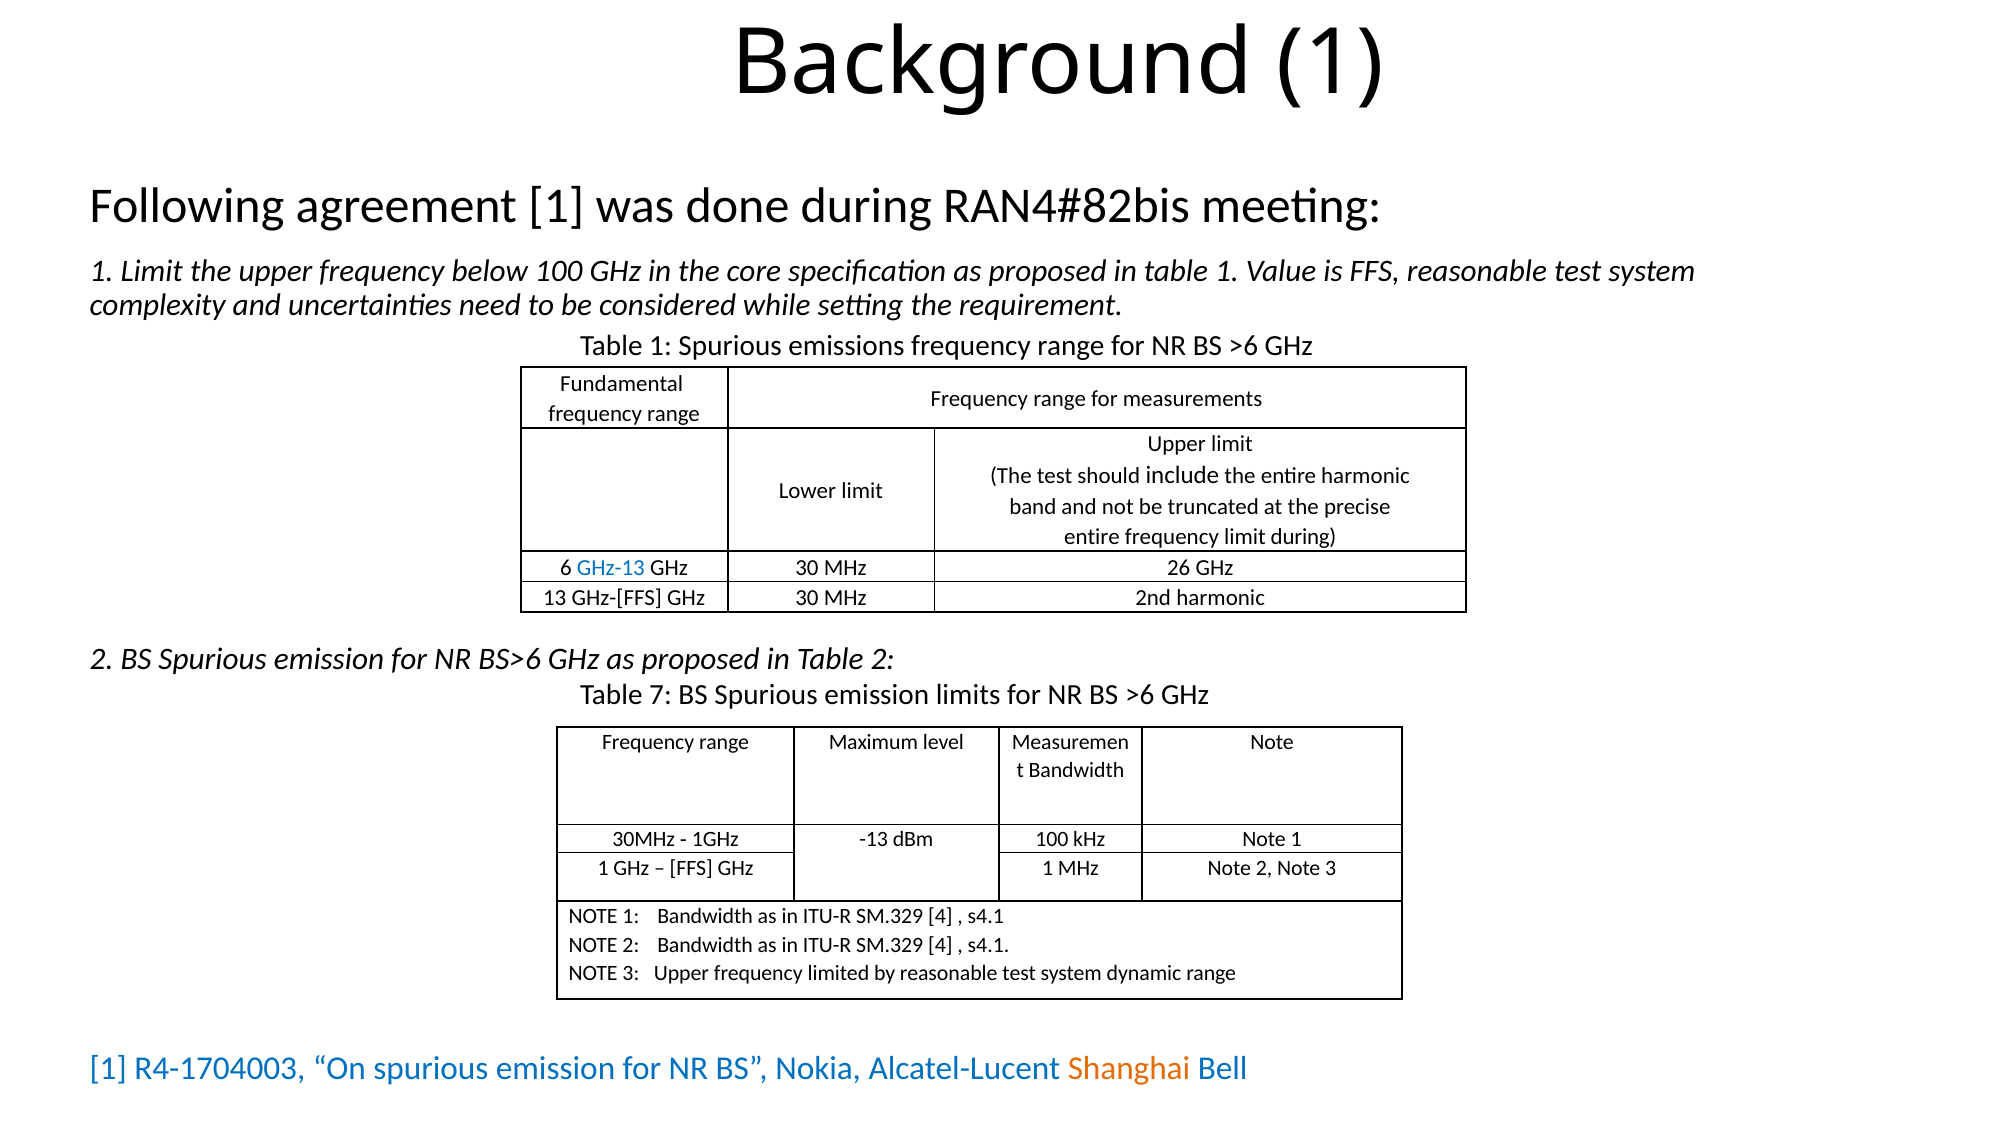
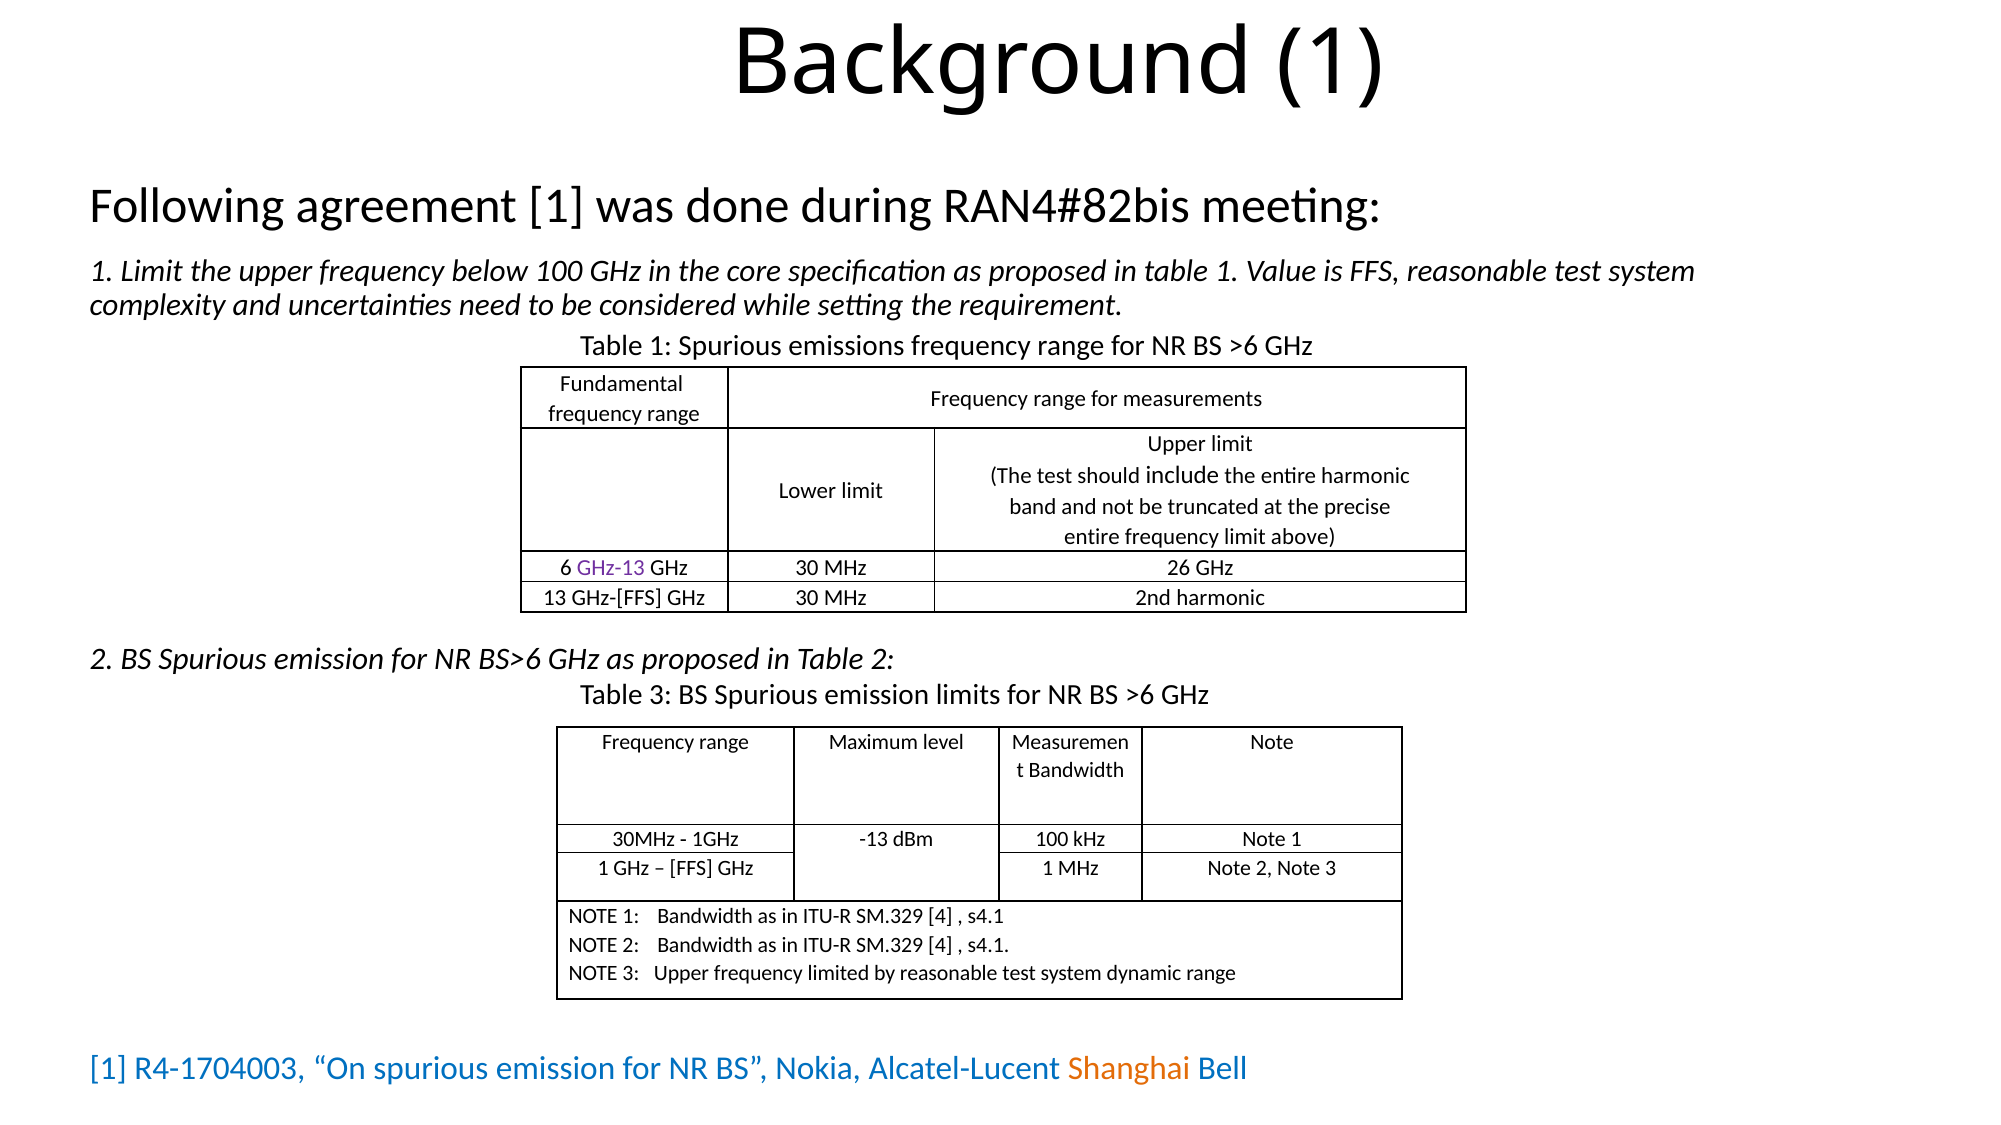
limit during: during -> above (1303, 538)
GHz-13 colour: blue -> purple (611, 568)
Table 7: 7 -> 3 (661, 695)
